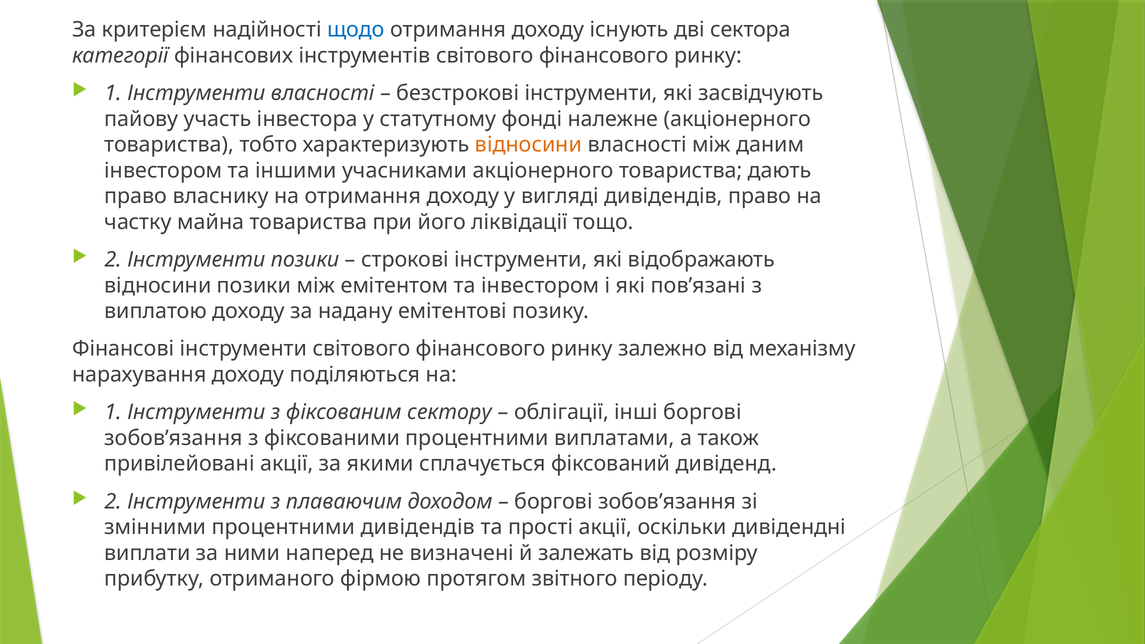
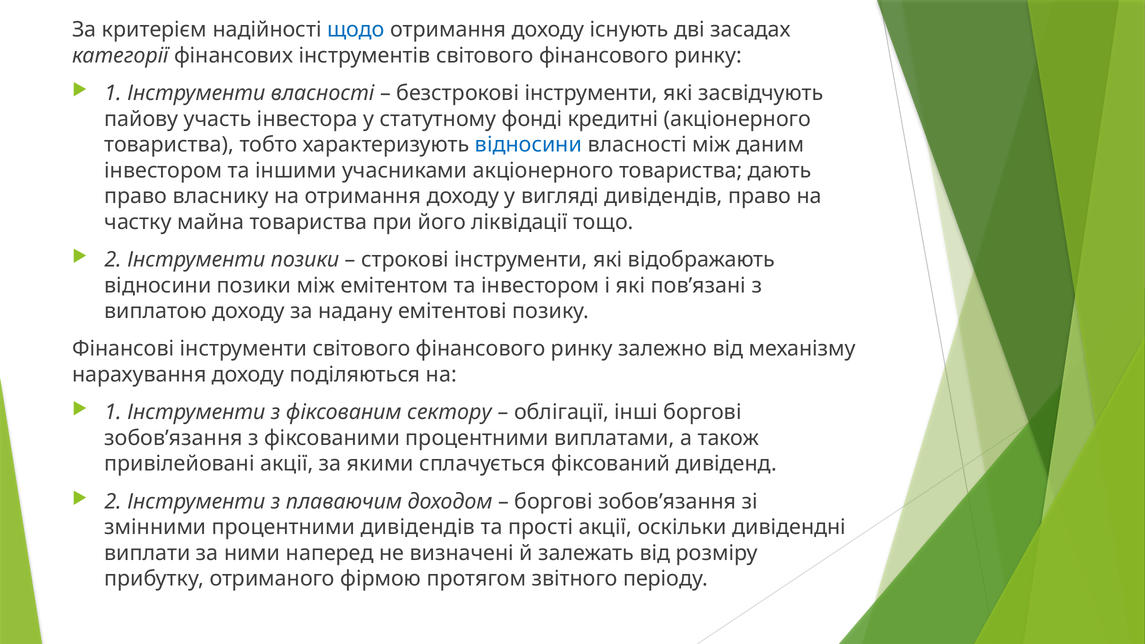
сектора: сектора -> засадах (751, 30)
належне: належне -> кредитні (613, 119)
відносини colour: orange -> blue (528, 145)
